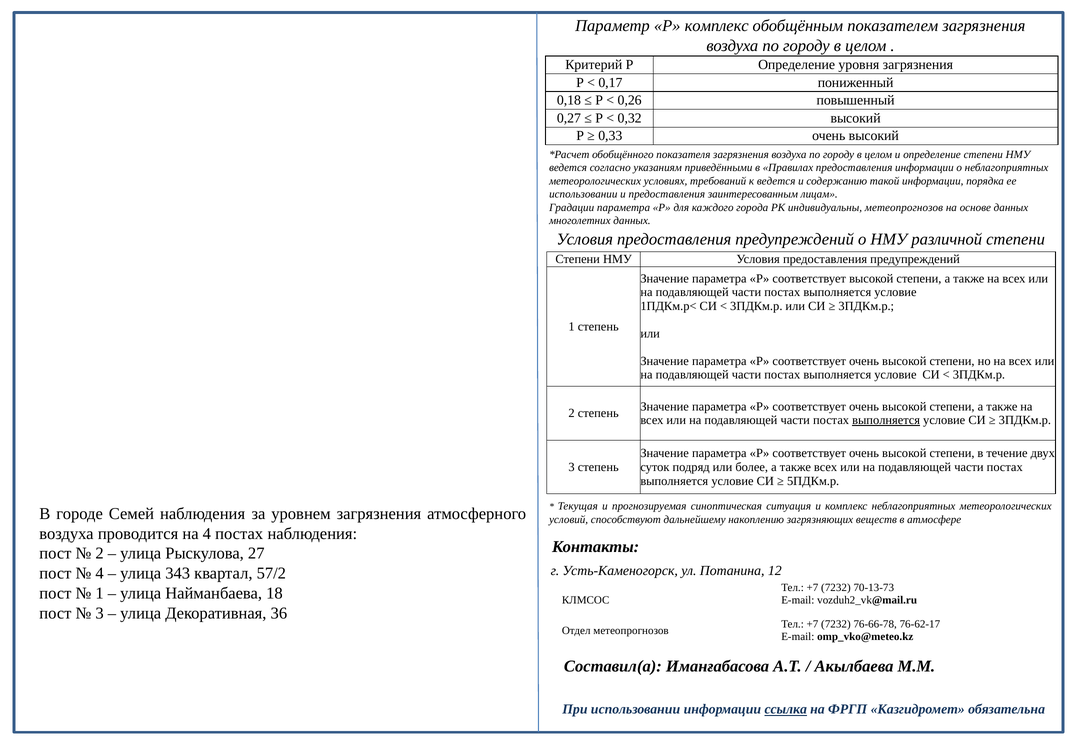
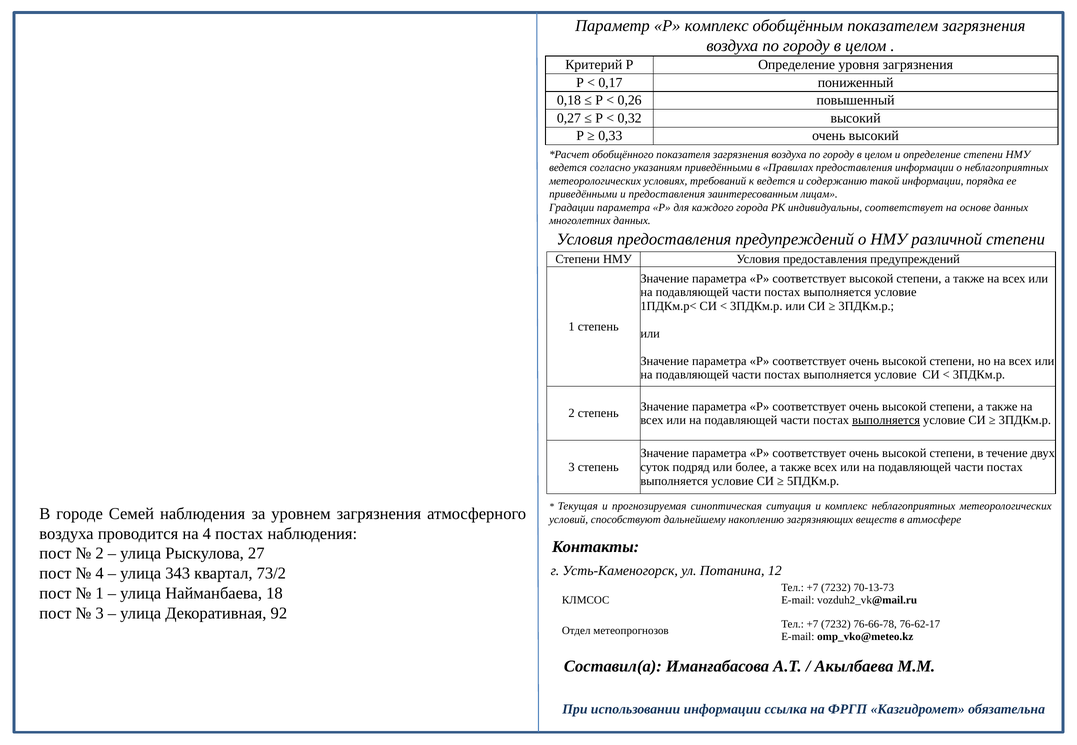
использовании: использовании -> приведёнными (583, 194)
индивидуальны метеопрогнозов: метеопрогнозов -> соответствует (904, 208)
57/2: 57/2 -> 73/2 (271, 574)
36: 36 -> 92 (279, 614)
ссылка underline: present -> none (786, 710)
